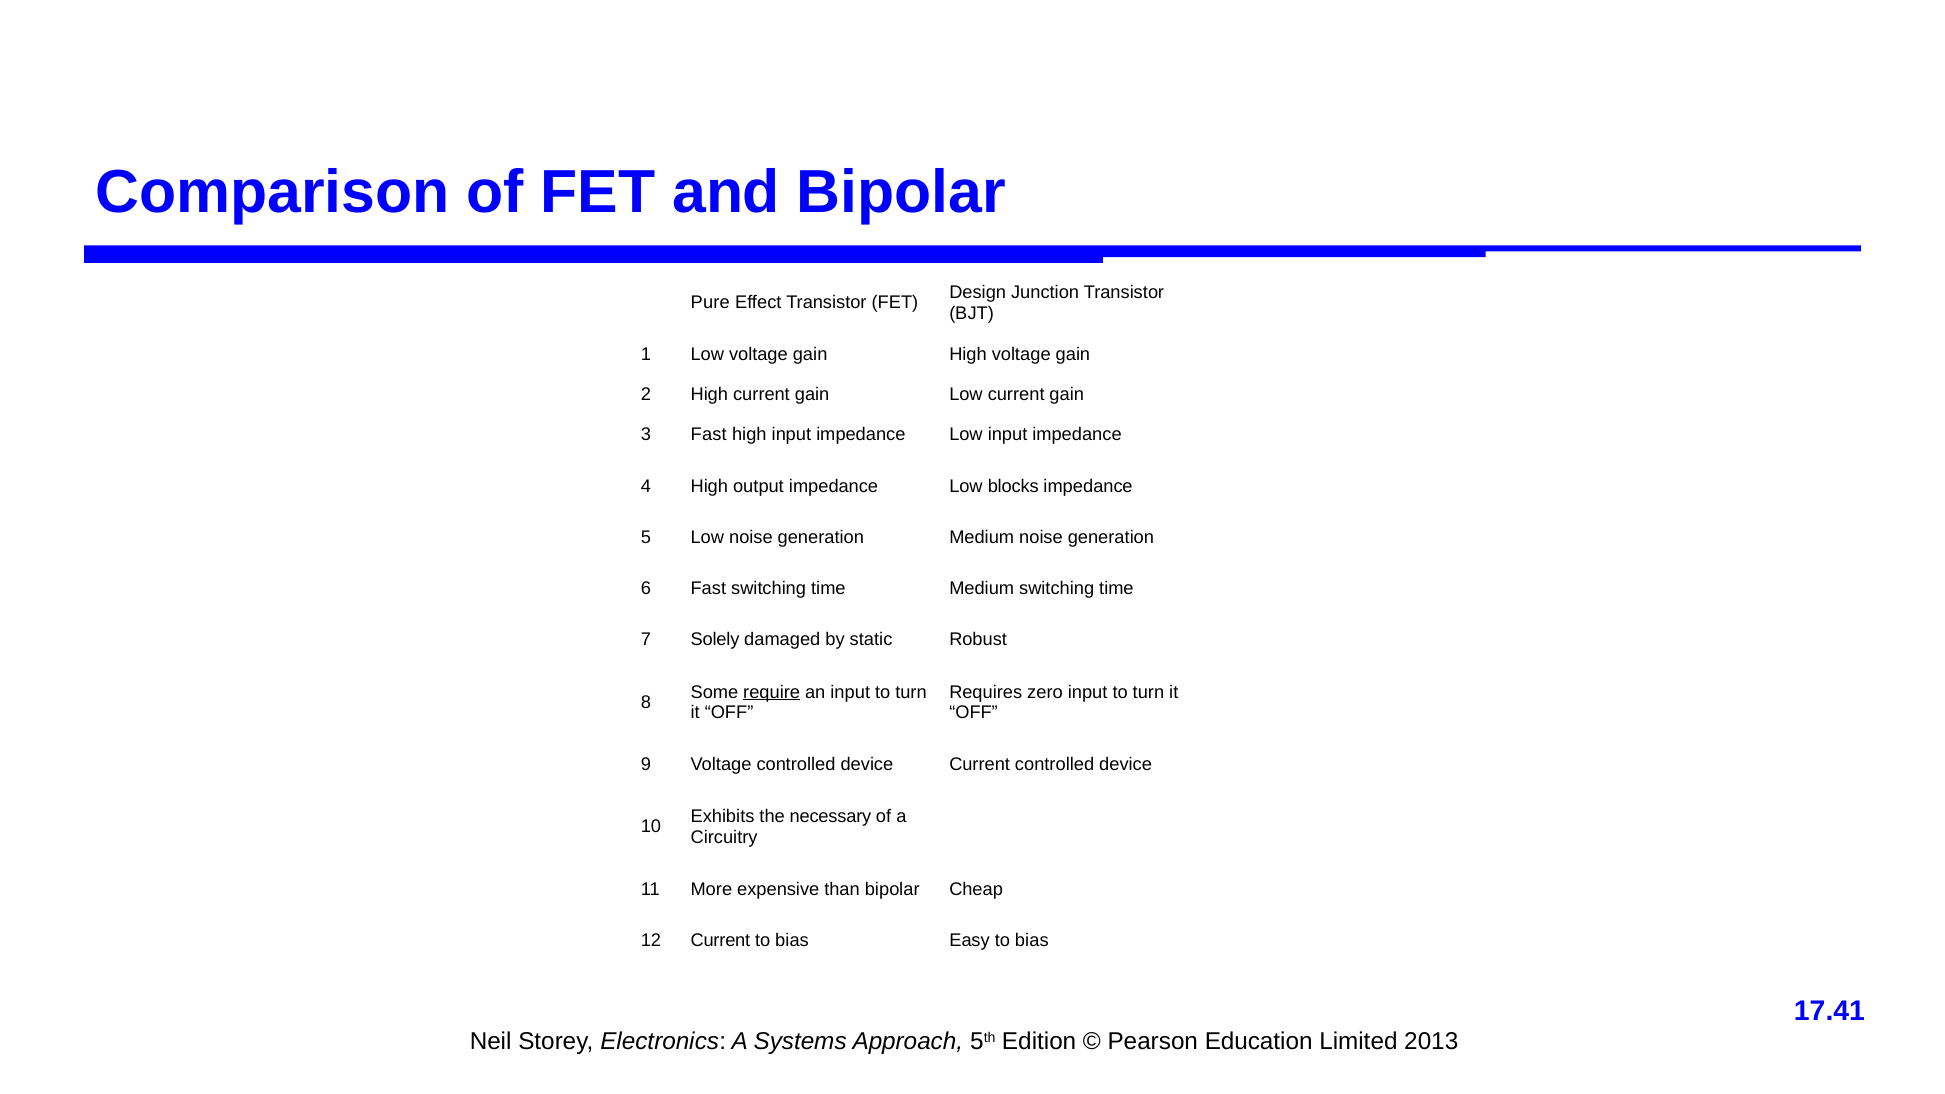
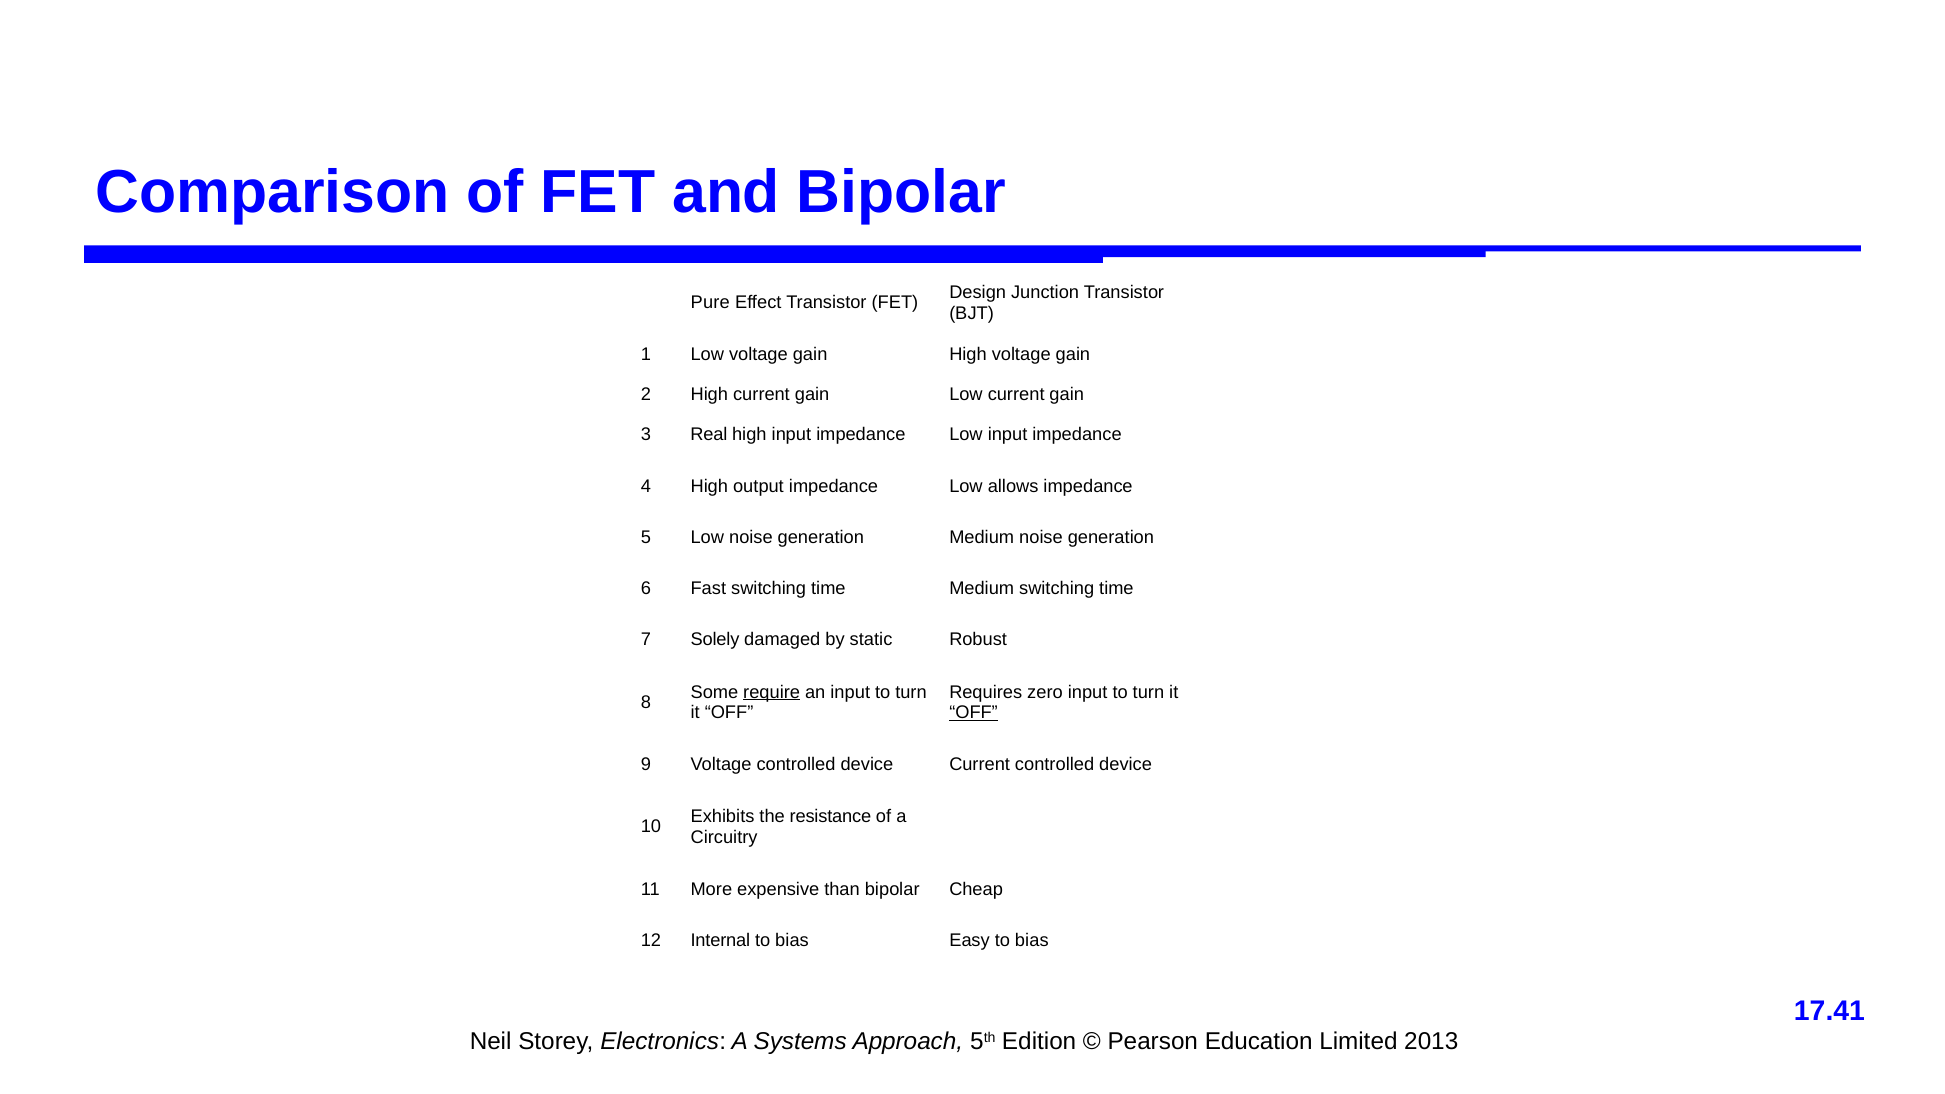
3 Fast: Fast -> Real (709, 435)
blocks: blocks -> allows (1013, 486)
OFF underline: none -> present (974, 712)
necessary: necessary -> resistance (830, 817)
12 Current: Current -> Internal (720, 940)
